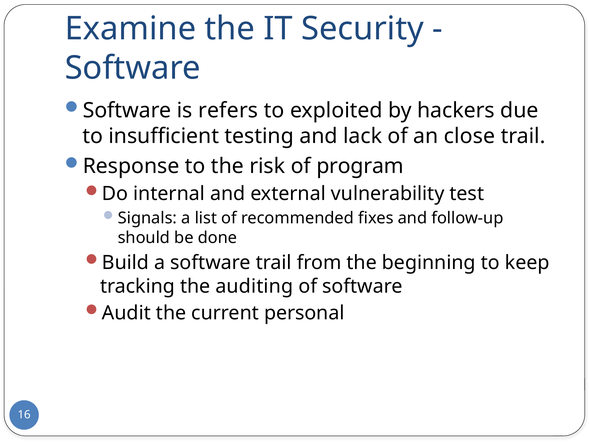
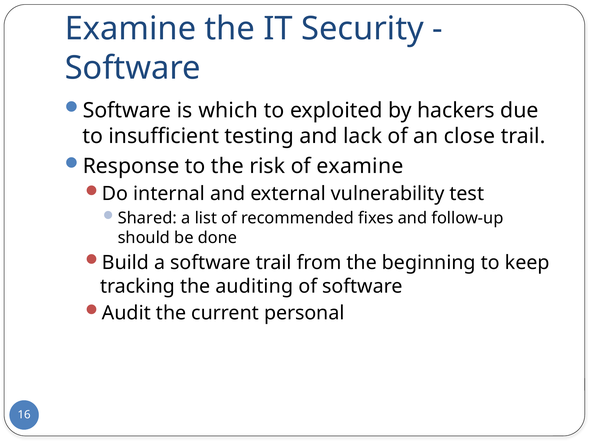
refers: refers -> which (228, 110)
of program: program -> examine (360, 166)
Signals: Signals -> Shared (147, 218)
